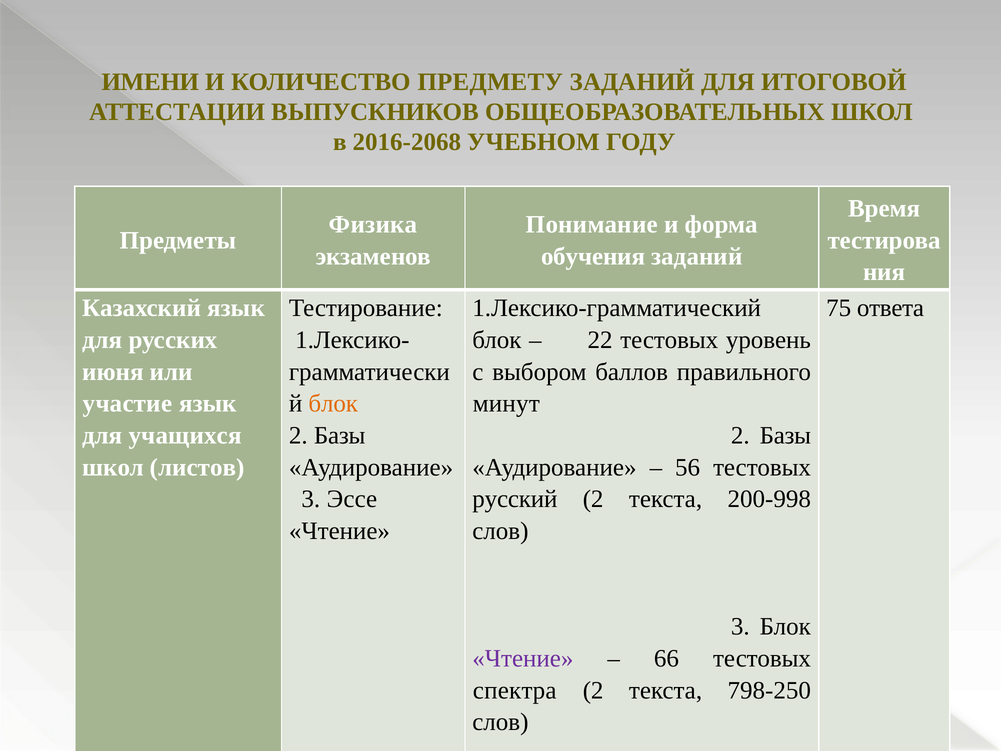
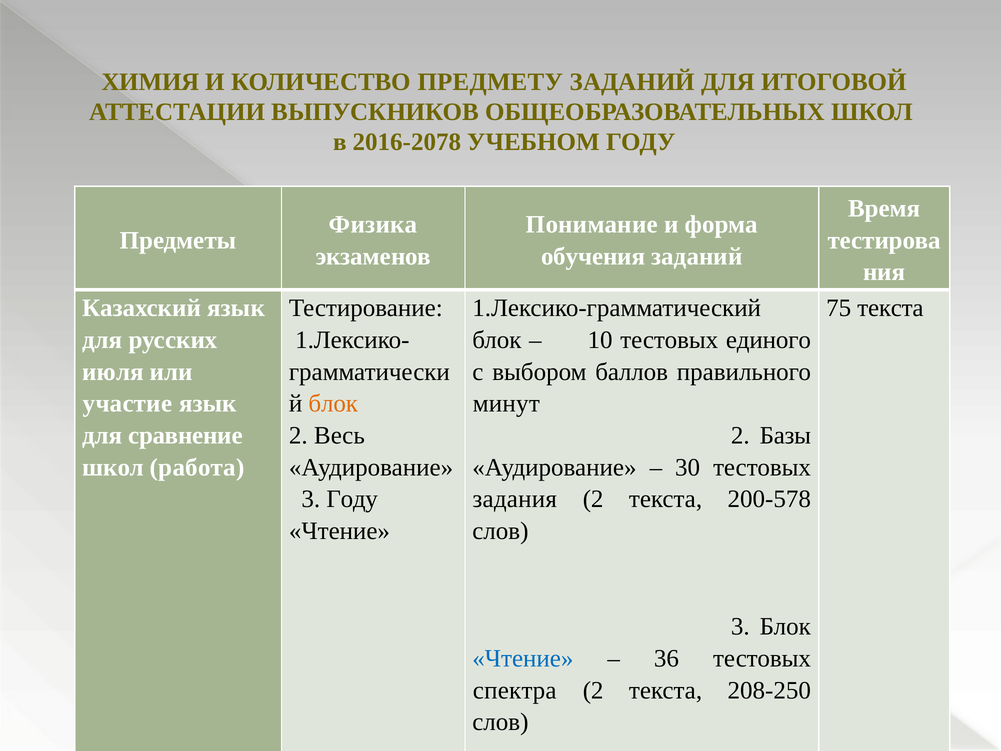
ИМЕНИ: ИМЕНИ -> ХИМИЯ (150, 82)
2016-2068: 2016-2068 -> 2016-2078 (407, 142)
75 ответа: ответа -> текста (890, 308)
22: 22 -> 10 (600, 340)
уровень: уровень -> единого (768, 340)
июня: июня -> июля (113, 372)
учащихся: учащихся -> сравнение (185, 435)
Базы: Базы -> Весь (339, 435)
листов: листов -> работа (197, 467)
56: 56 -> 30 (688, 467)
3 Эссе: Эссе -> Году (352, 499)
русский: русский -> задания (515, 499)
200-998: 200-998 -> 200-578 (769, 499)
Чтение colour: purple -> blue (523, 658)
66: 66 -> 36 (666, 658)
798-250: 798-250 -> 208-250 (769, 690)
